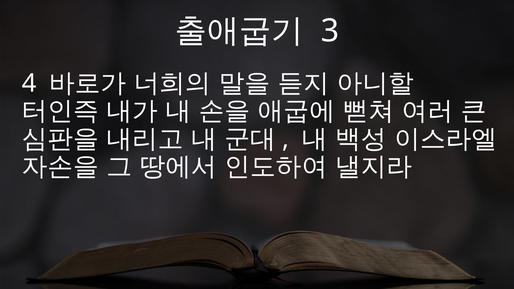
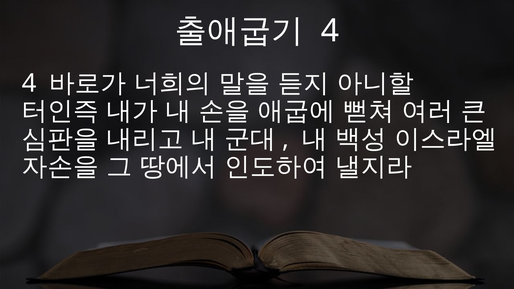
3: 3 -> 4 (330, 31)
